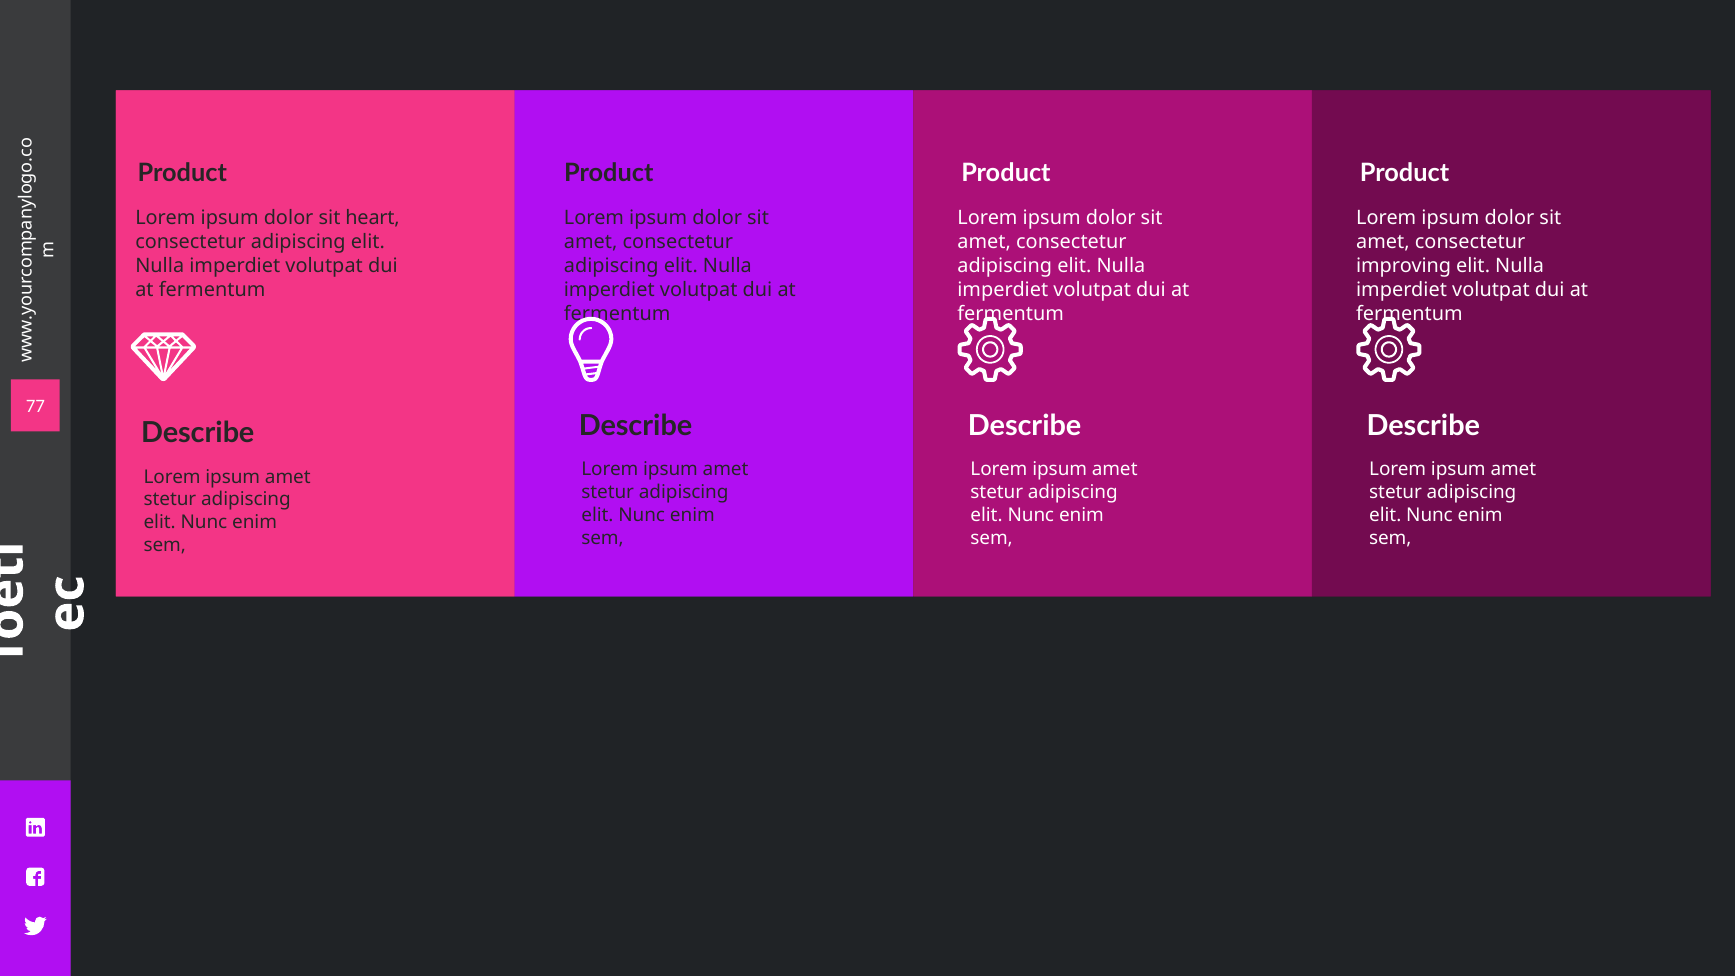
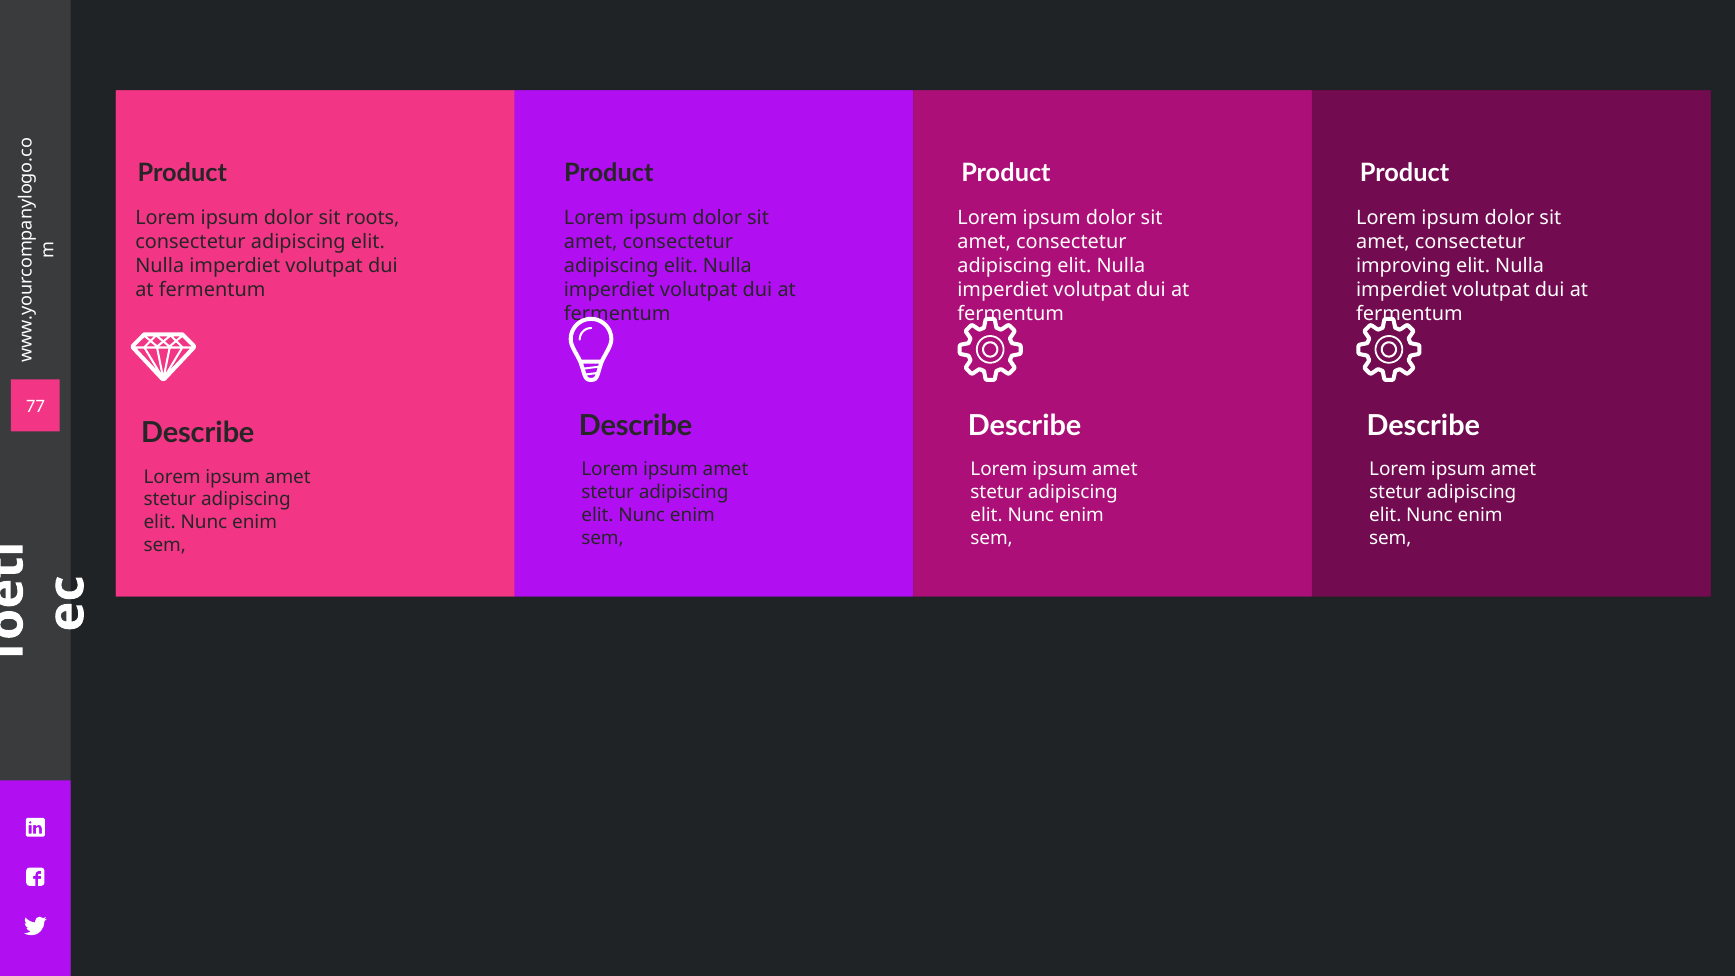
heart: heart -> roots (373, 218)
